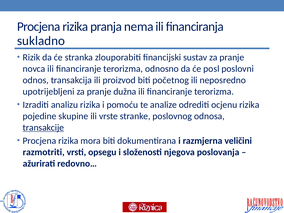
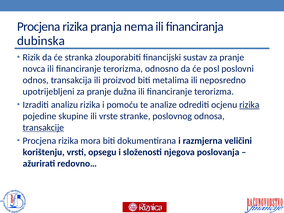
sukladno: sukladno -> dubinska (41, 41)
početnog: početnog -> metalima (171, 80)
rizika underline: none -> present (249, 105)
razmotriti: razmotriti -> korištenju (44, 152)
